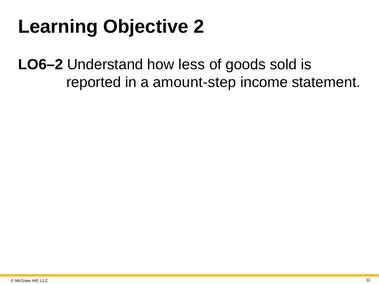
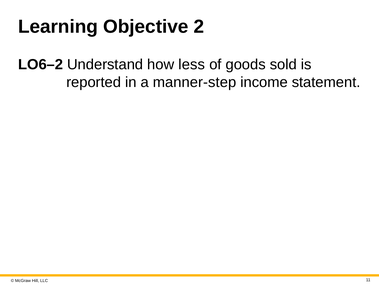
amount-step: amount-step -> manner-step (195, 82)
